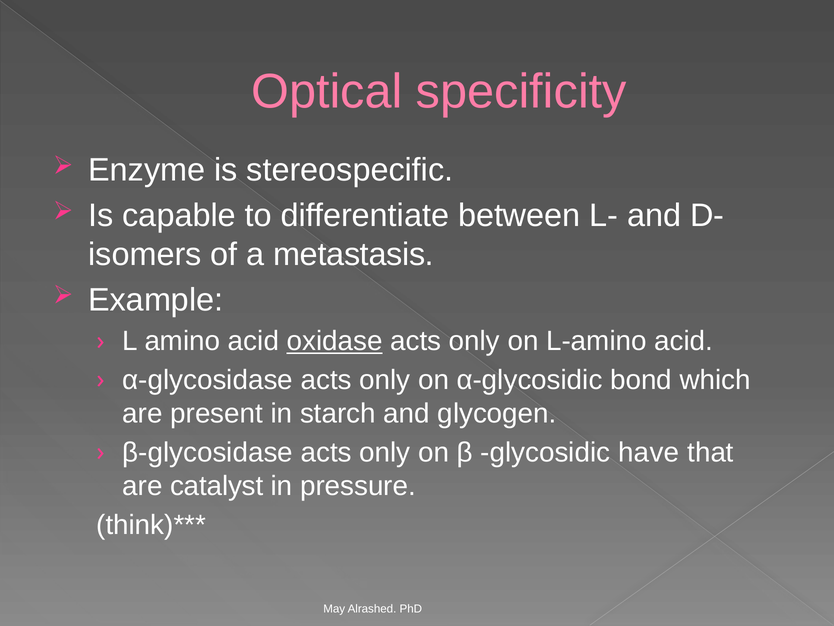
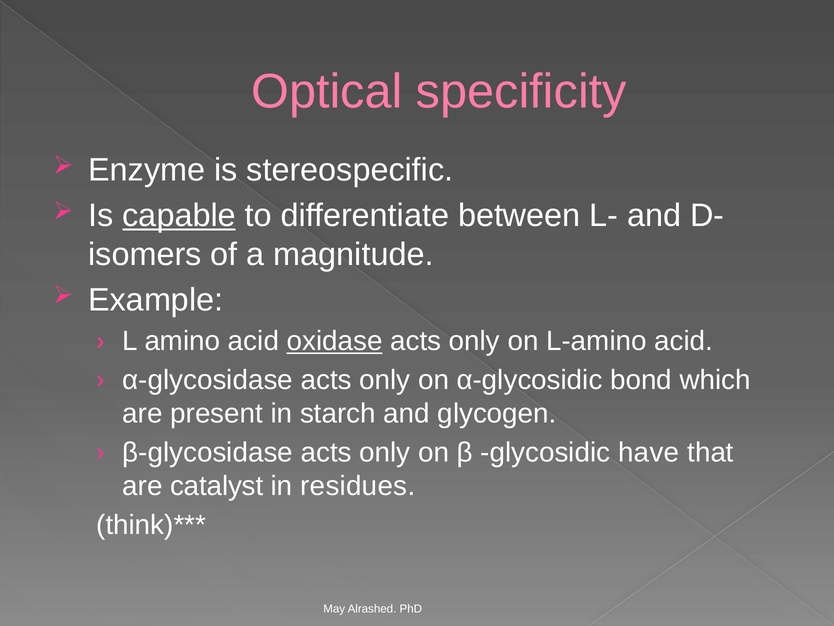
capable underline: none -> present (179, 215)
metastasis: metastasis -> magnitude (353, 254)
pressure: pressure -> residues (358, 486)
